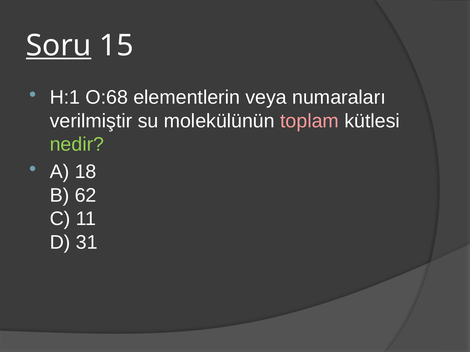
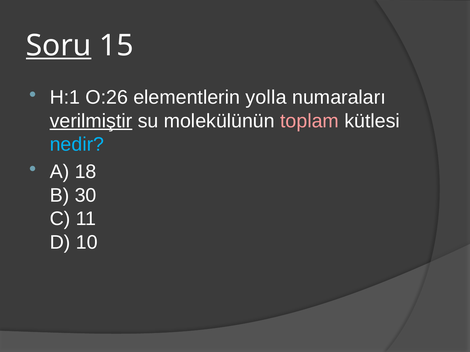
O:68: O:68 -> O:26 (107, 98)
veya: veya -> yolla (266, 98)
verilmiştir underline: none -> present (91, 121)
nedir colour: light green -> light blue (77, 145)
62: 62 -> 30 (86, 196)
31: 31 -> 10 (87, 243)
